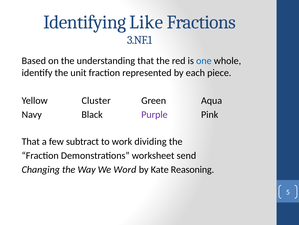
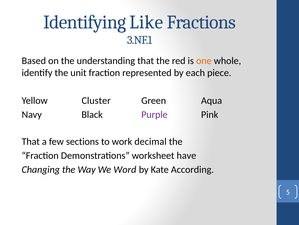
one colour: blue -> orange (204, 61)
subtract: subtract -> sections (82, 141)
dividing: dividing -> decimal (151, 141)
send: send -> have (186, 155)
Reasoning: Reasoning -> According (192, 169)
